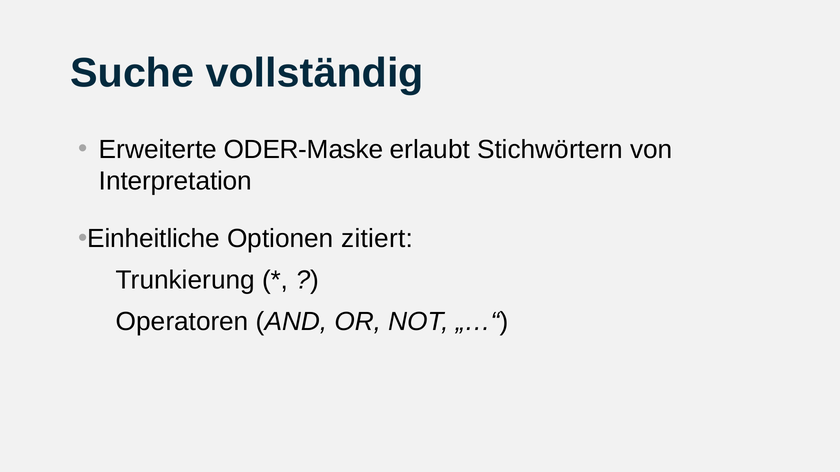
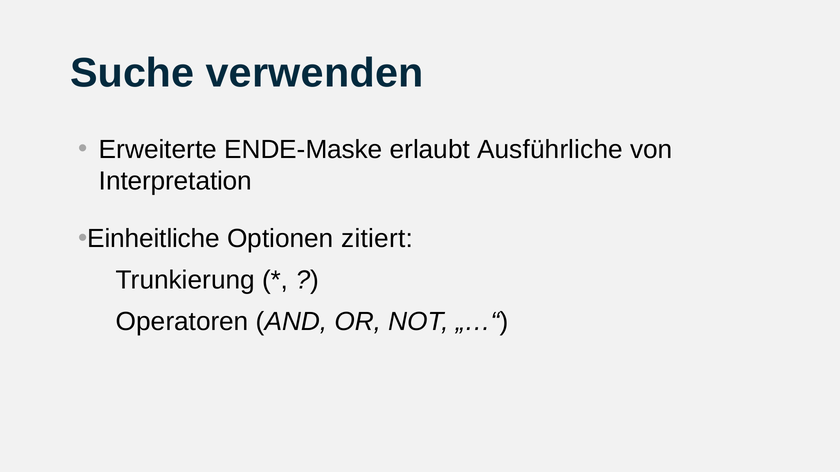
vollständig: vollständig -> verwenden (315, 73)
ODER-Maske: ODER-Maske -> ENDE-Maske (303, 150)
Stichwörtern: Stichwörtern -> Ausführliche (550, 150)
